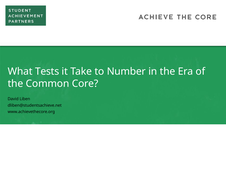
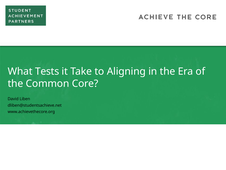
Number: Number -> Aligning (126, 71)
